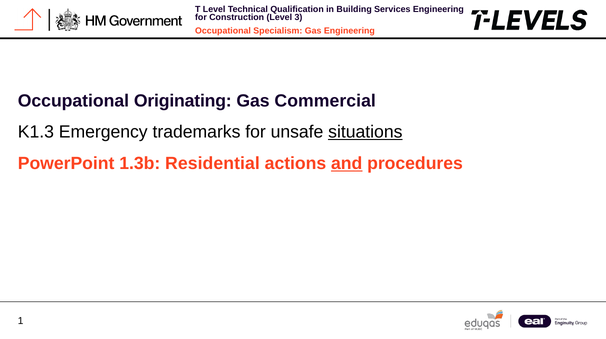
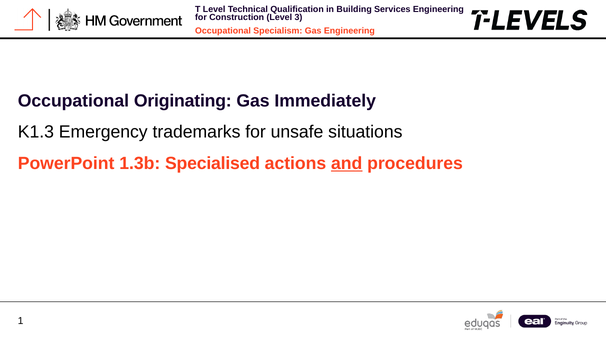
Commercial: Commercial -> Immediately (325, 101)
situations underline: present -> none (365, 132)
Residential: Residential -> Specialised (213, 163)
